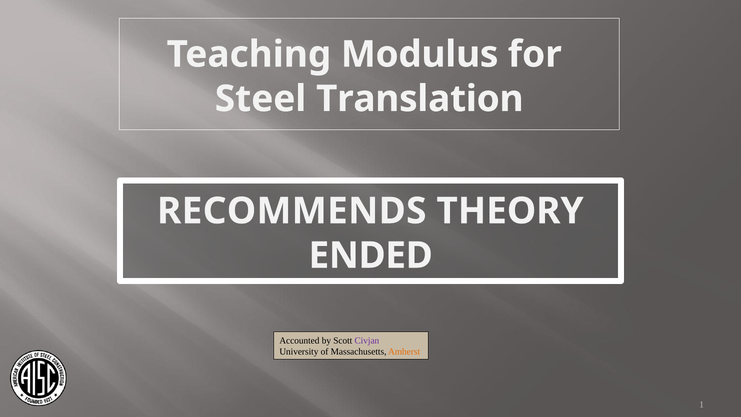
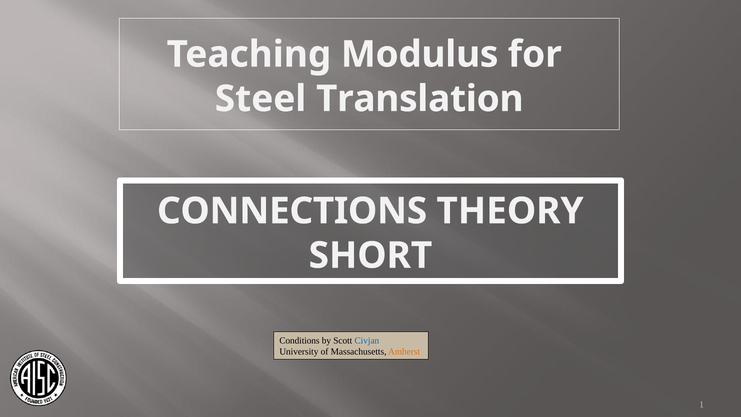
RECOMMENDS: RECOMMENDS -> CONNECTIONS (292, 211)
ENDED: ENDED -> SHORT (370, 255)
Accounted: Accounted -> Conditions (299, 341)
Civjan colour: purple -> blue (367, 341)
